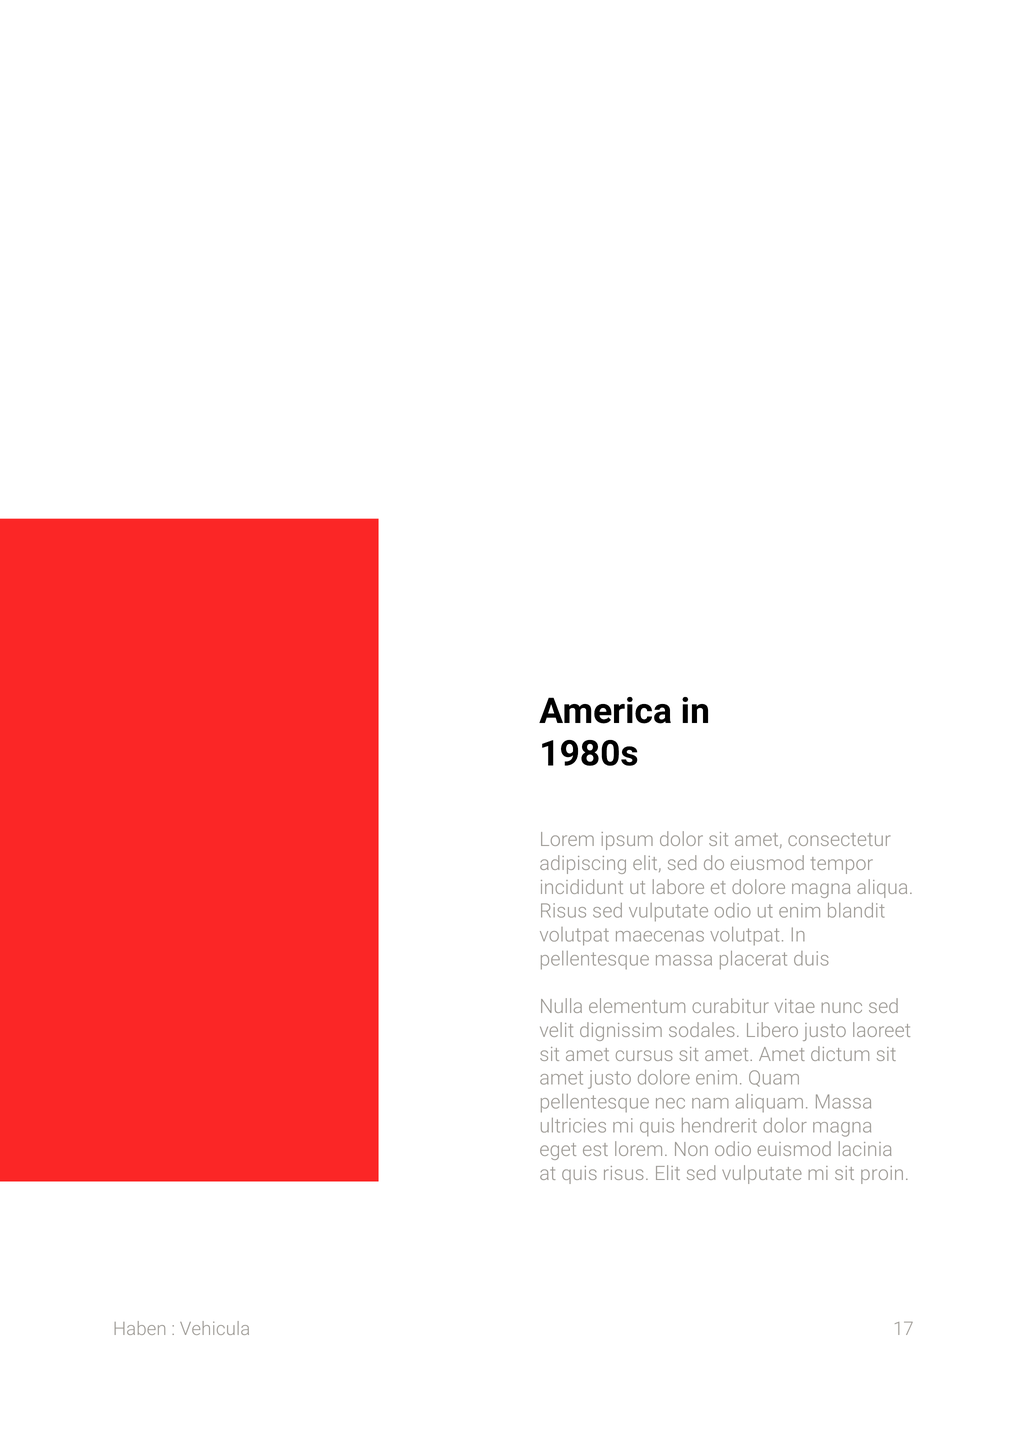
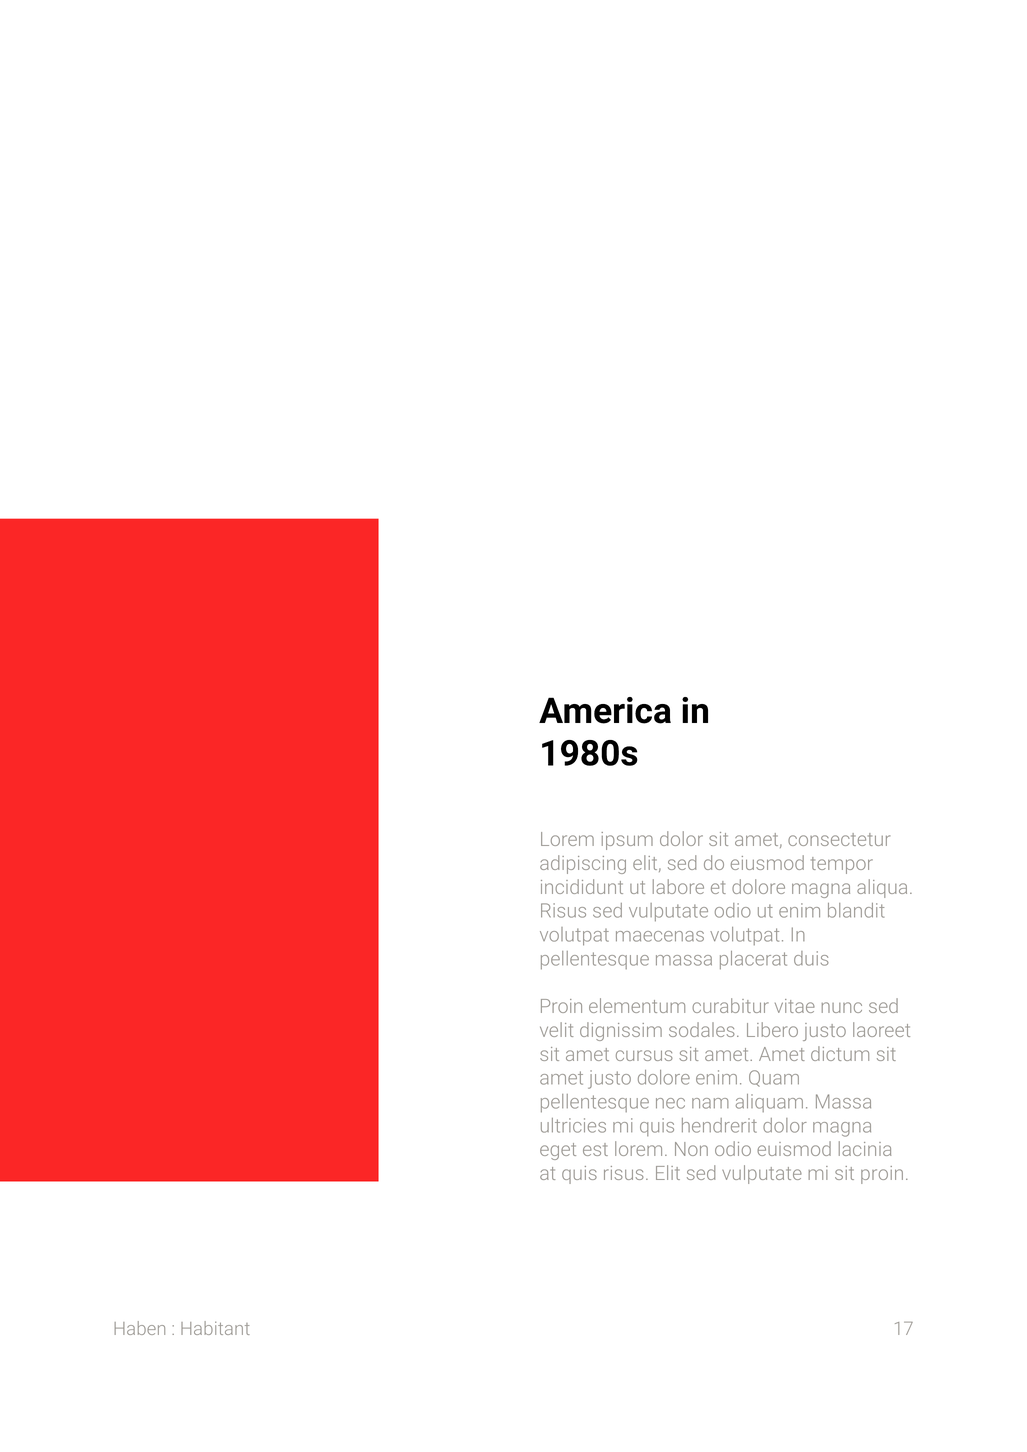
Nulla: Nulla -> Proin (561, 1007)
Vehicula: Vehicula -> Habitant (215, 1329)
